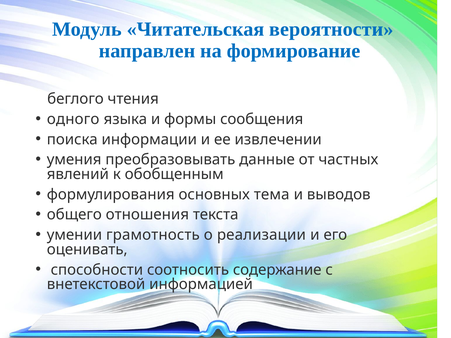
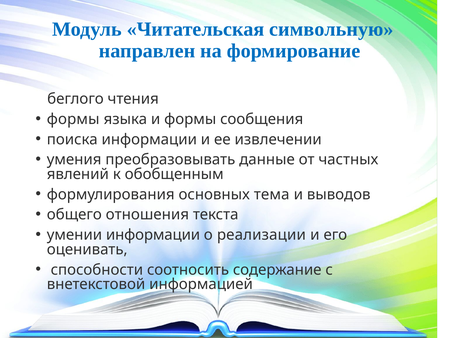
вероятности: вероятности -> символьную (331, 29)
одного: одного -> формы (73, 119)
умении грамотность: грамотность -> информации (153, 235)
